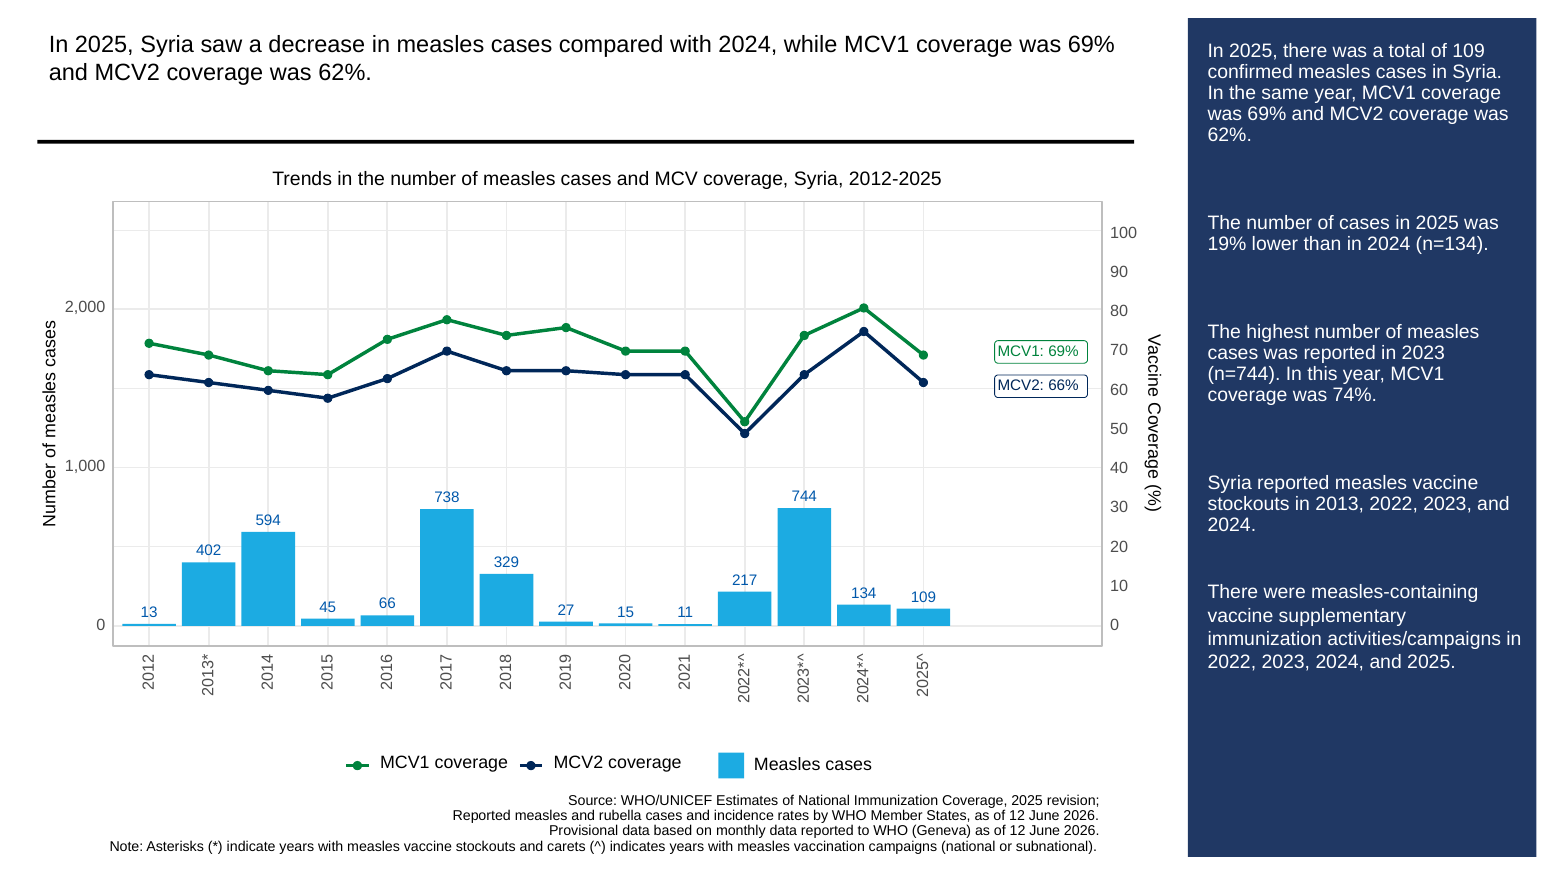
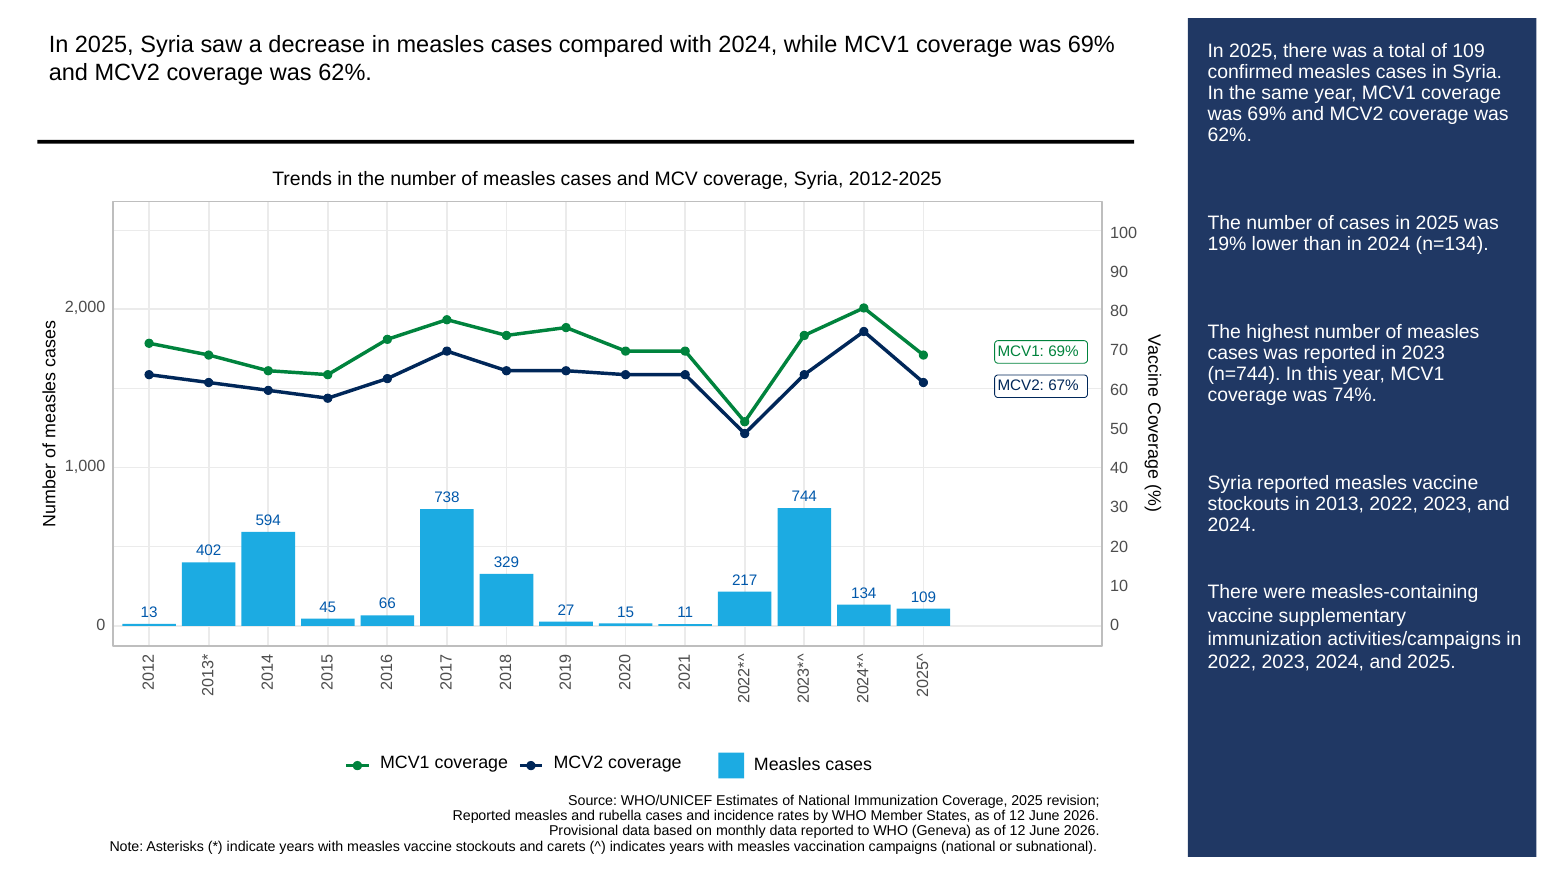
66%: 66% -> 67% (1063, 386)
